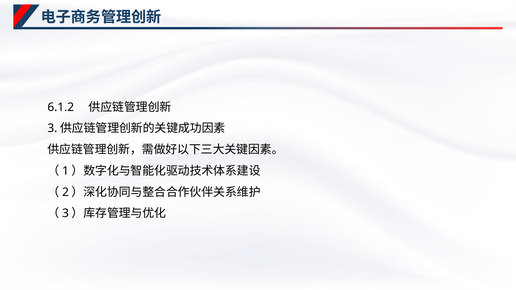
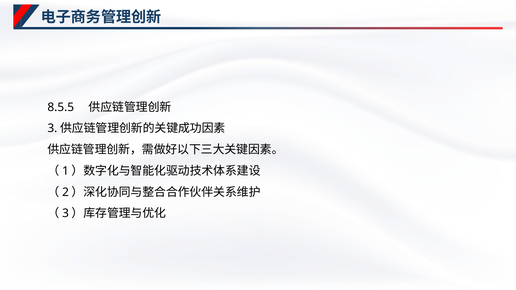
6.1.2: 6.1.2 -> 8.5.5 (61, 107)
